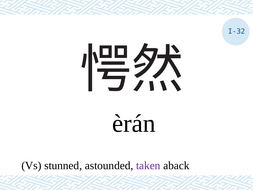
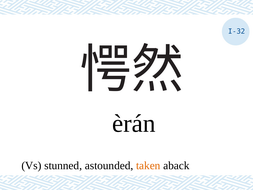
taken colour: purple -> orange (148, 165)
